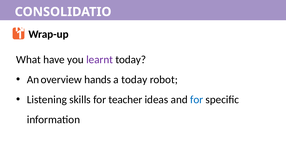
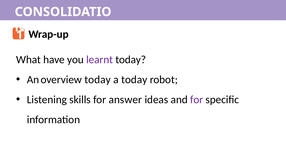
overview hands: hands -> today (98, 80)
teacher: teacher -> answer (125, 100)
for colour: blue -> purple (197, 100)
